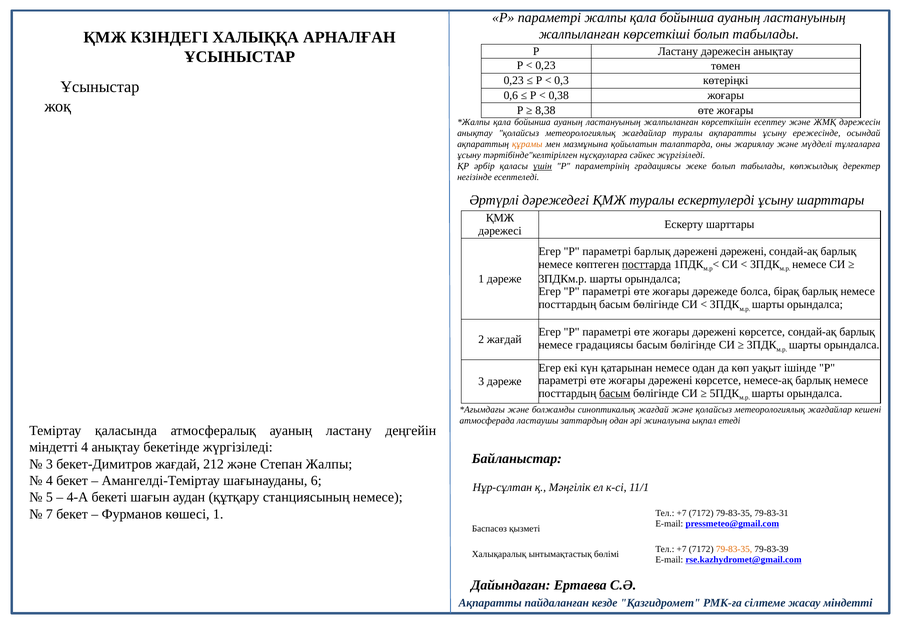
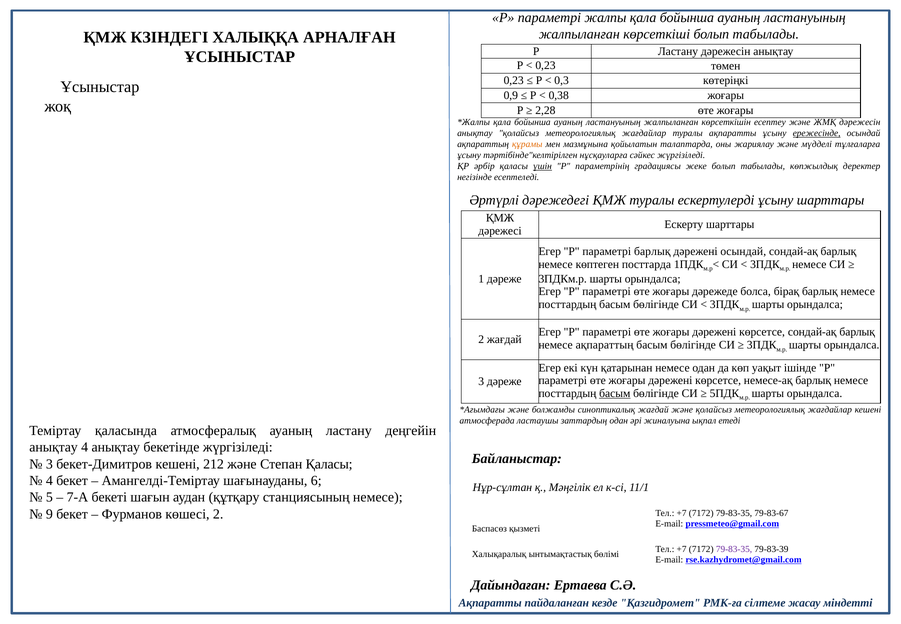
0,6: 0,6 -> 0,9 (511, 95)
8,38: 8,38 -> 2,28 (545, 110)
ережесінде underline: none -> present (817, 133)
дәрежені дәрежені: дәрежені -> осындай (743, 251)
посттарда underline: present -> none (647, 264)
немесе градациясы: градациясы -> ақпараттың (605, 345)
міндетті: міндетті -> анықтау (54, 447)
бекет-Димитров жағдай: жағдай -> кешені (178, 464)
Степан Жалпы: Жалпы -> Қаласы (329, 464)
4-А: 4-А -> 7-А (77, 497)
7: 7 -> 9 (49, 514)
көшесі 1: 1 -> 2 (218, 514)
79-83-31: 79-83-31 -> 79-83-67 (771, 513)
79-83-35 colour: orange -> purple (734, 549)
